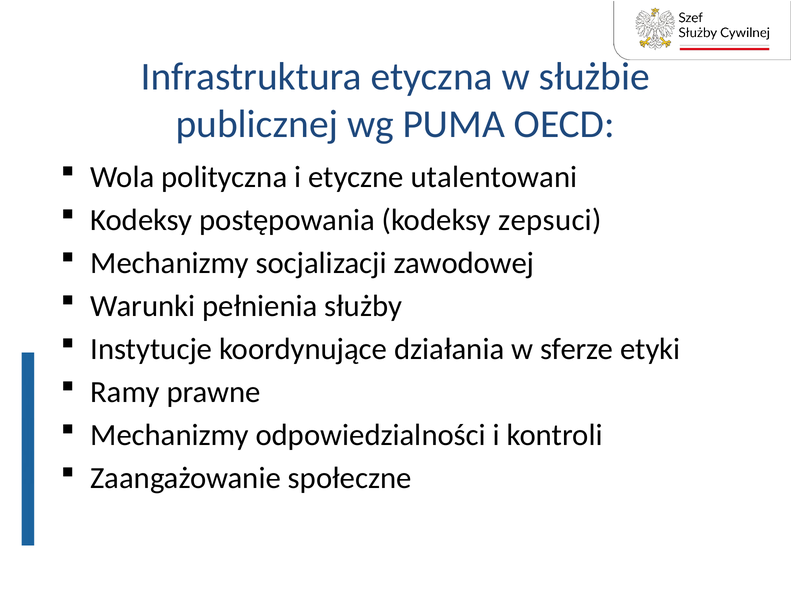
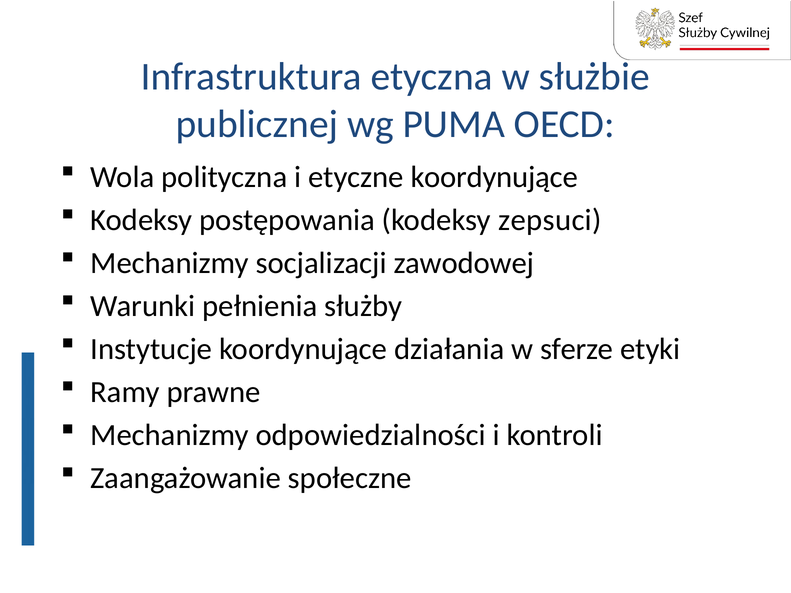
etyczne utalentowani: utalentowani -> koordynujące (494, 177)
